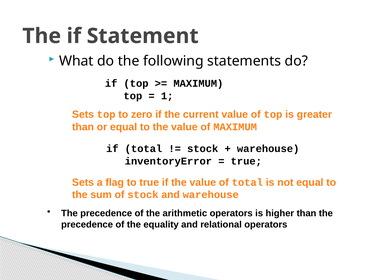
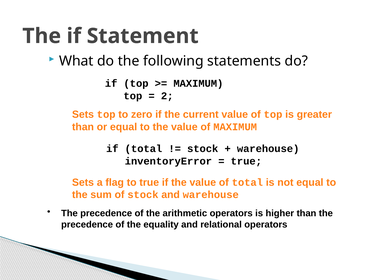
1: 1 -> 2 (167, 96)
